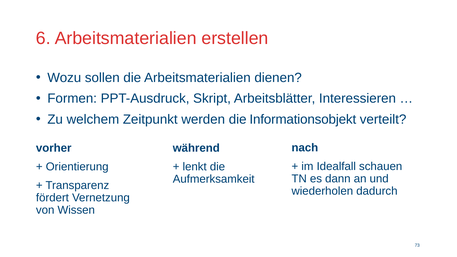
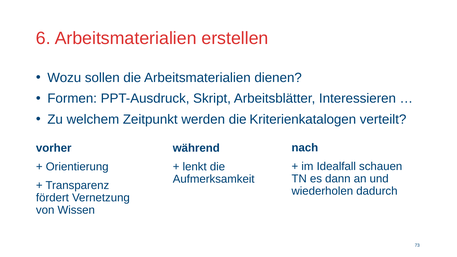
Informationsobjekt: Informationsobjekt -> Kriterienkatalogen (303, 119)
